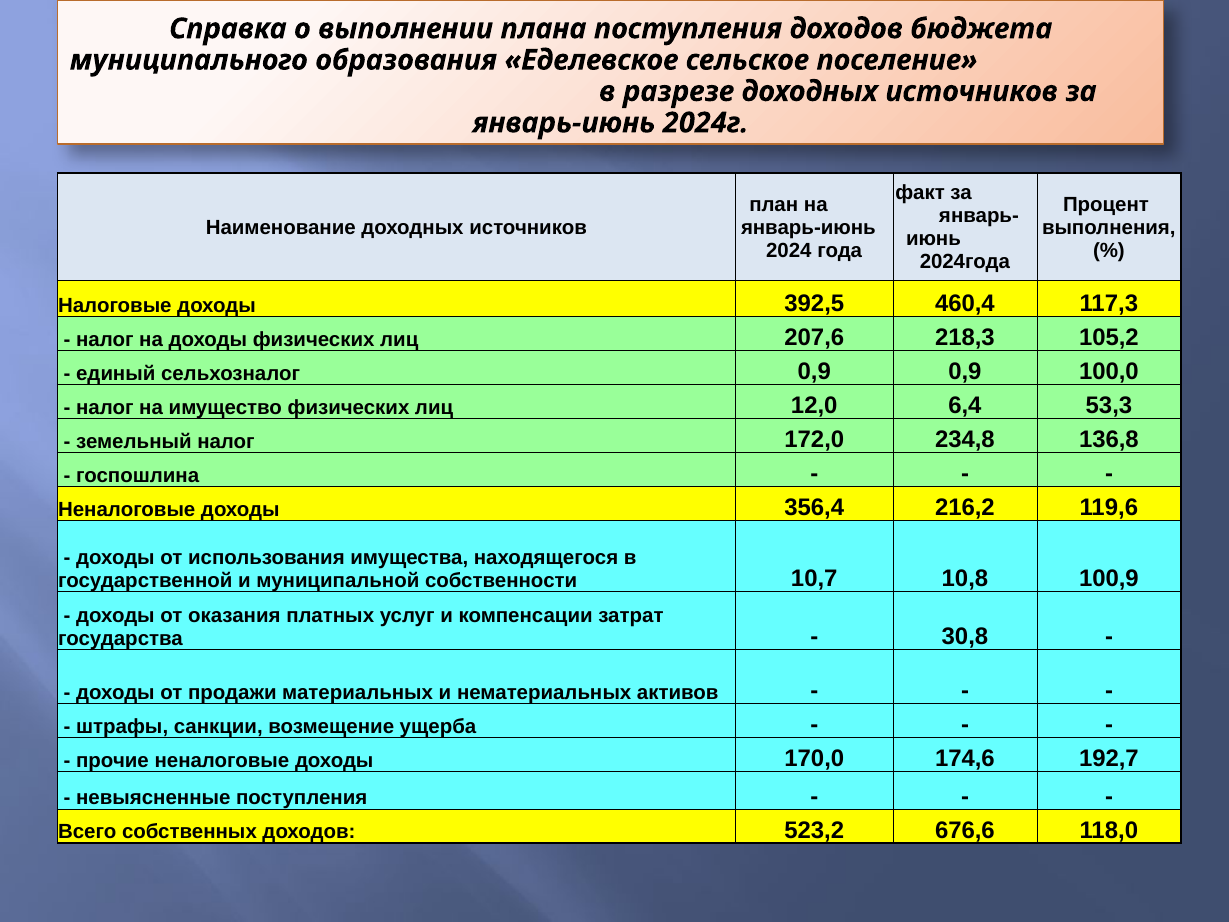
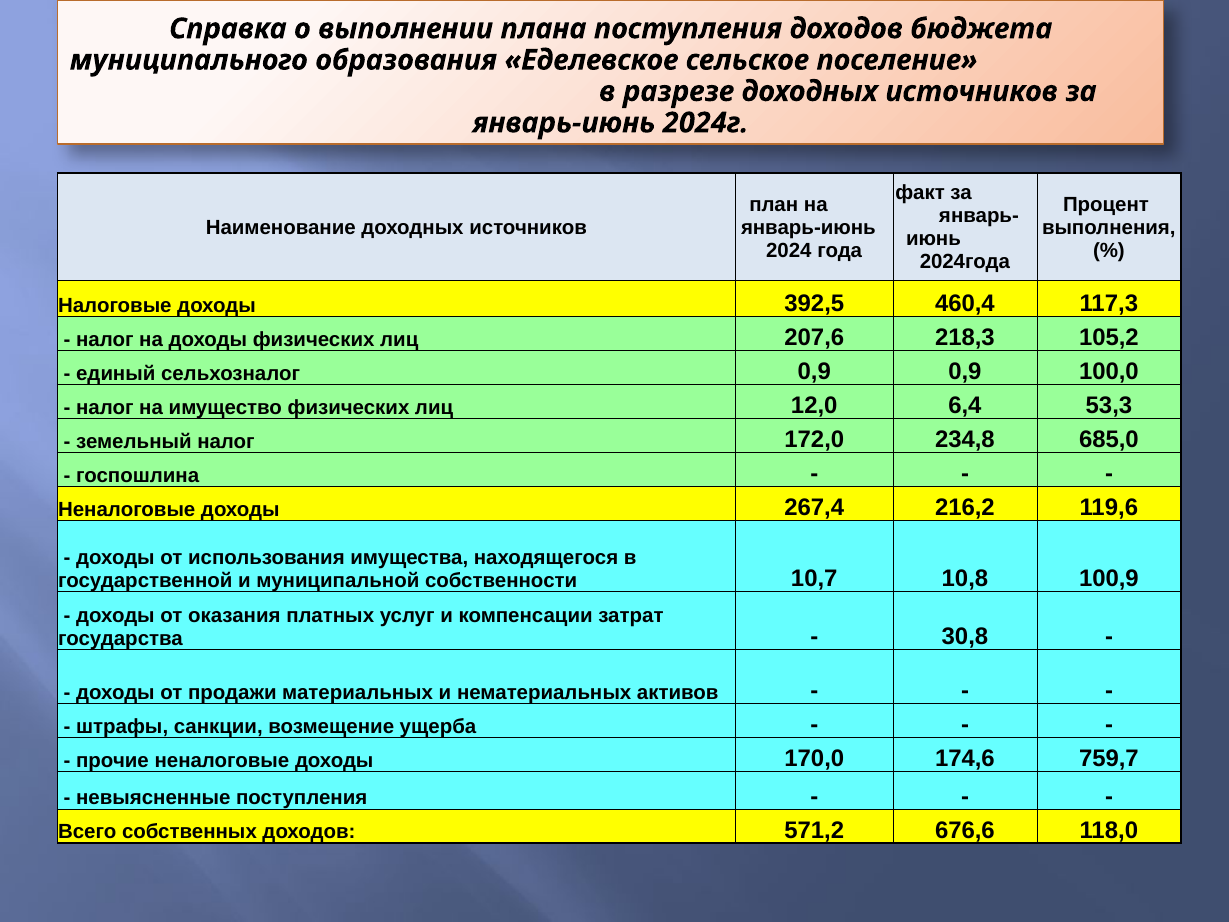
136,8: 136,8 -> 685,0 (1109, 440)
356,4: 356,4 -> 267,4 (814, 507)
192,7: 192,7 -> 759,7 (1109, 758)
523,2: 523,2 -> 571,2 (814, 830)
